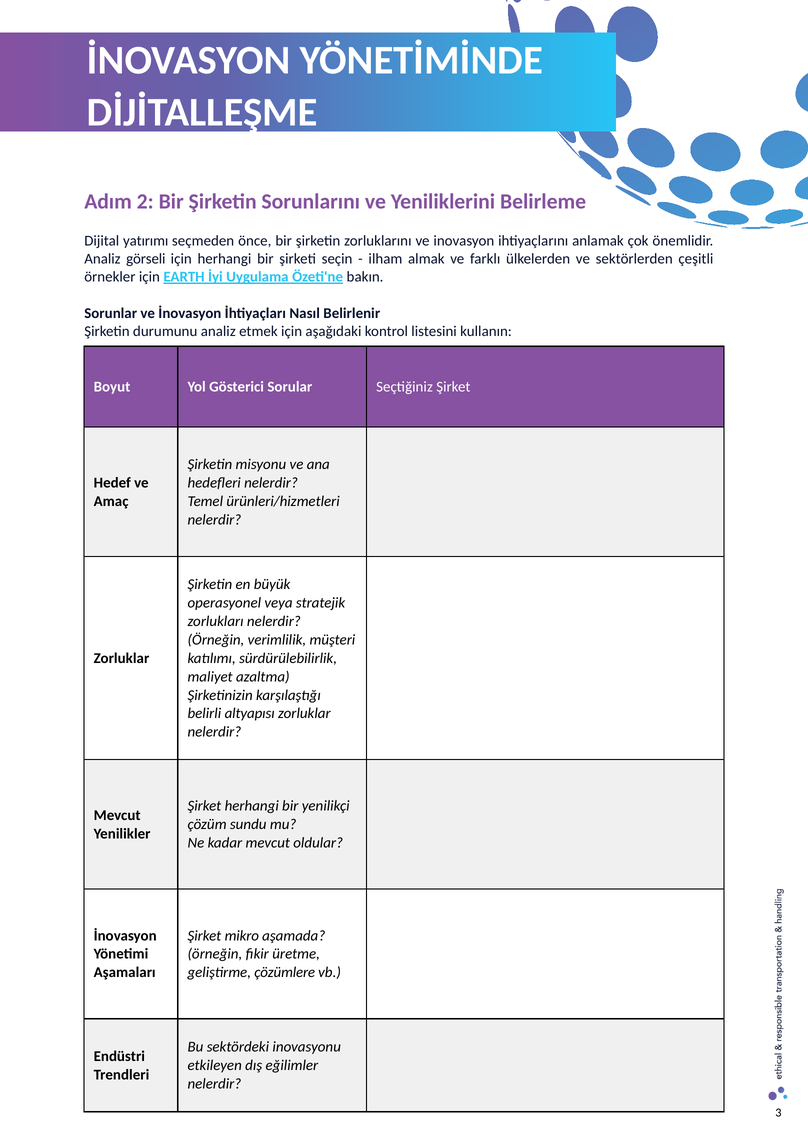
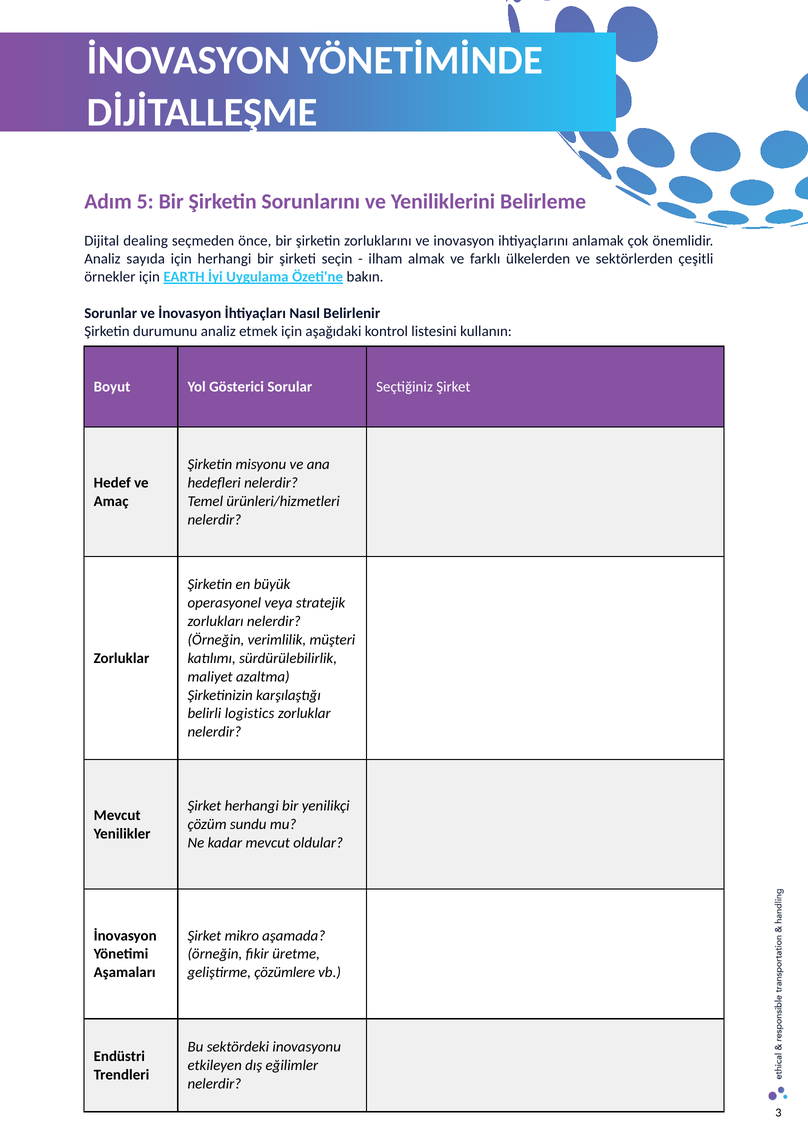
2: 2 -> 5 (145, 201)
Dijital yatırımı: yatırımı -> dealing (146, 241)
görseli: görseli -> sayıda (146, 259)
belirli altyapısı: altyapısı -> logistics (250, 713)
